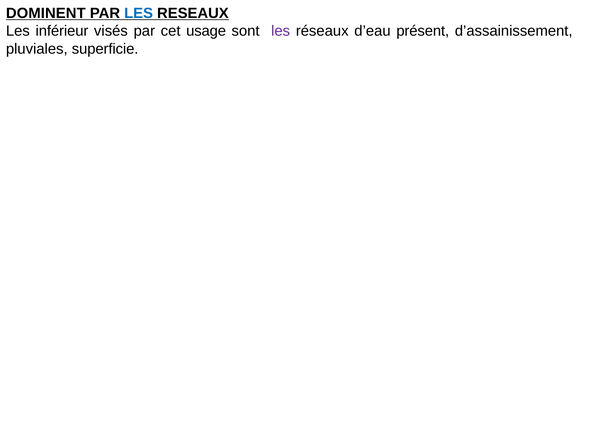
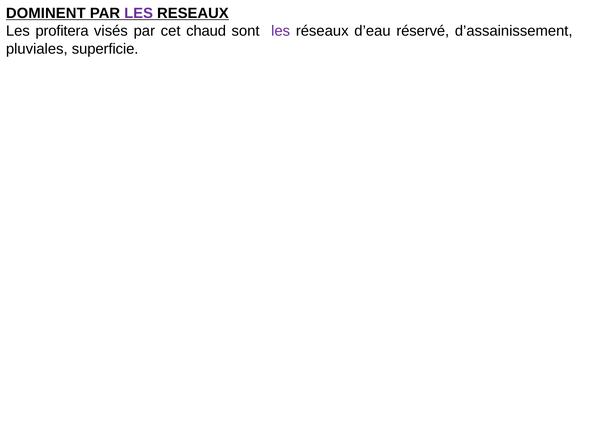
LES colour: blue -> purple (139, 13)
inférieur: inférieur -> profitera (62, 31)
usage: usage -> chaud (206, 31)
présent: présent -> réservé (423, 31)
